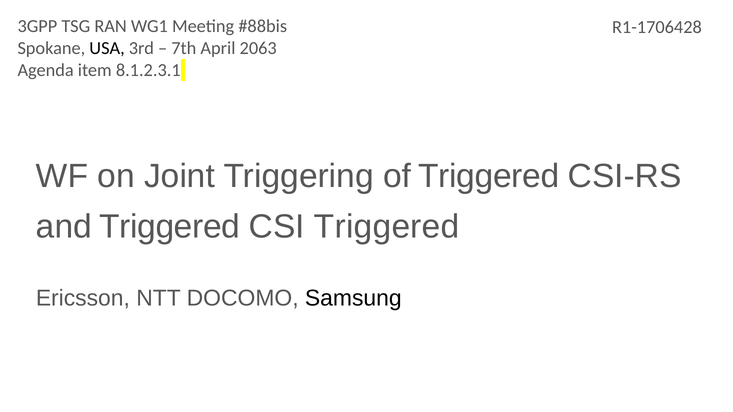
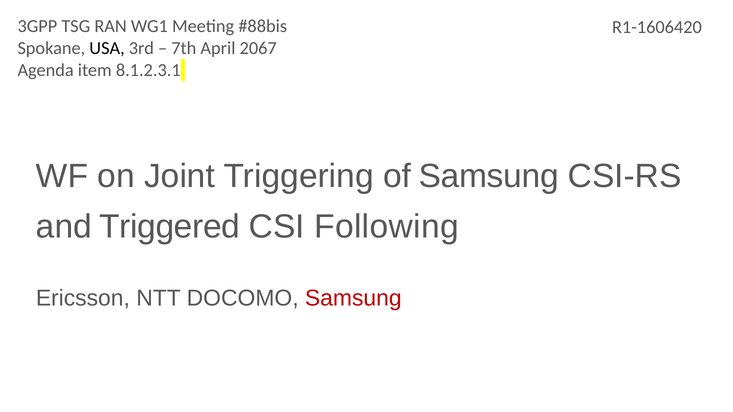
R1-1706428: R1-1706428 -> R1-1606420 (657, 27)
2063: 2063 -> 2067 (258, 48)
of Triggered: Triggered -> Samsung (489, 176)
CSI Triggered: Triggered -> Following (387, 227)
Samsung colour: black -> red (353, 298)
